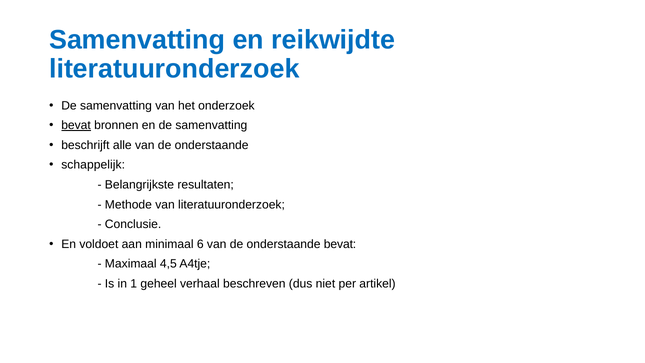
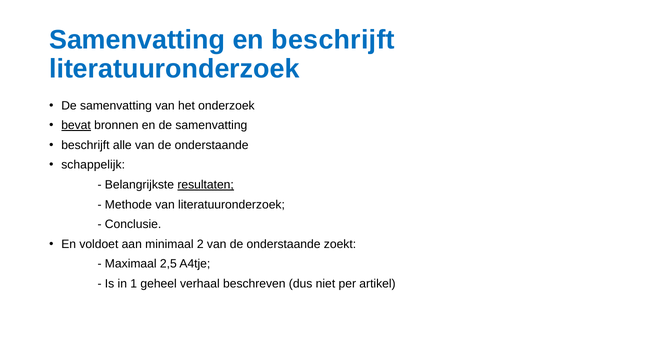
en reikwijdte: reikwijdte -> beschrijft (333, 40)
resultaten underline: none -> present (206, 185)
6: 6 -> 2 (200, 244)
onderstaande bevat: bevat -> zoekt (340, 244)
4,5: 4,5 -> 2,5 (168, 264)
